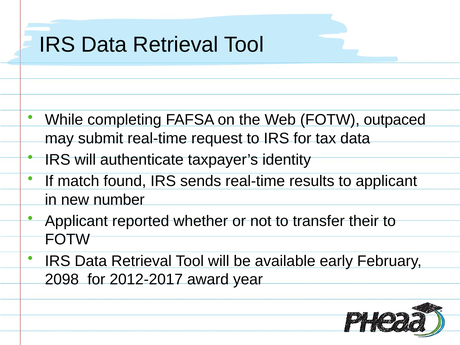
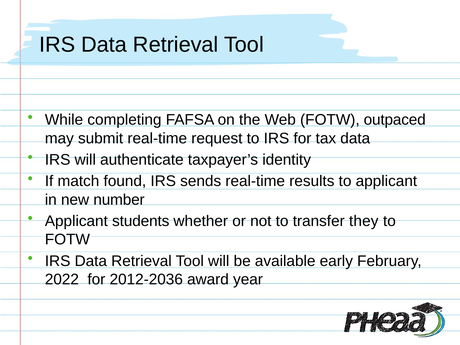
reported: reported -> students (141, 221)
their: their -> they (364, 221)
2098: 2098 -> 2022 (62, 279)
2012-2017: 2012-2017 -> 2012-2036 (146, 279)
